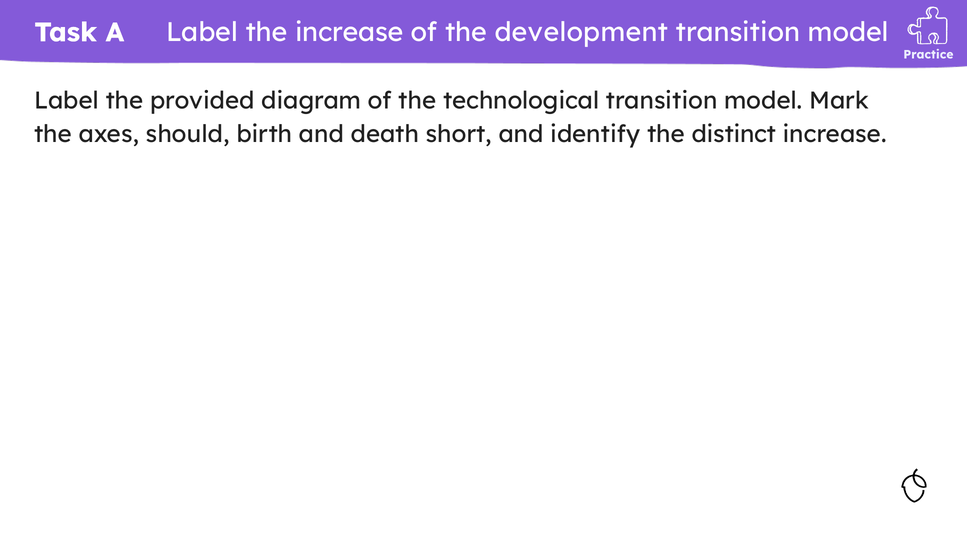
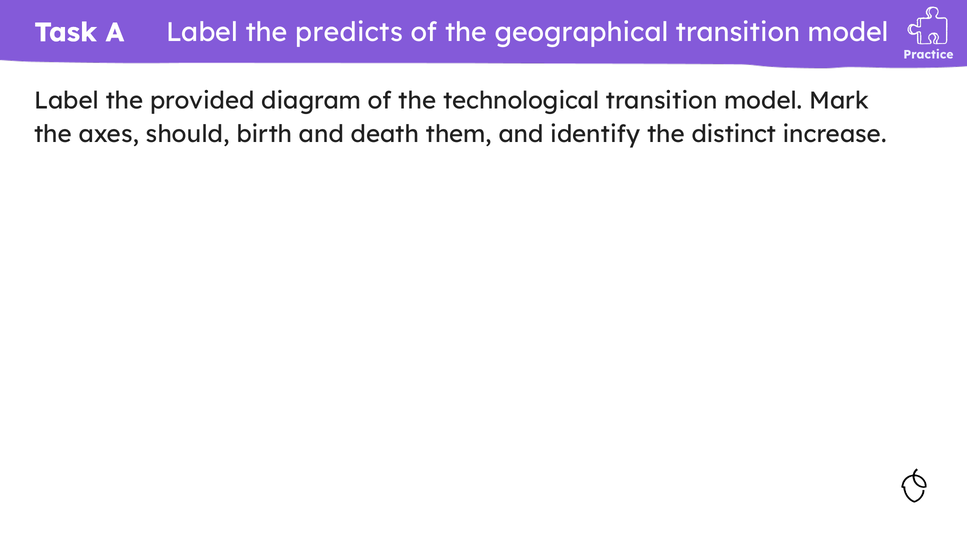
the increase: increase -> predicts (349, 32)
development: development -> geographical (582, 32)
short: short -> them (459, 134)
